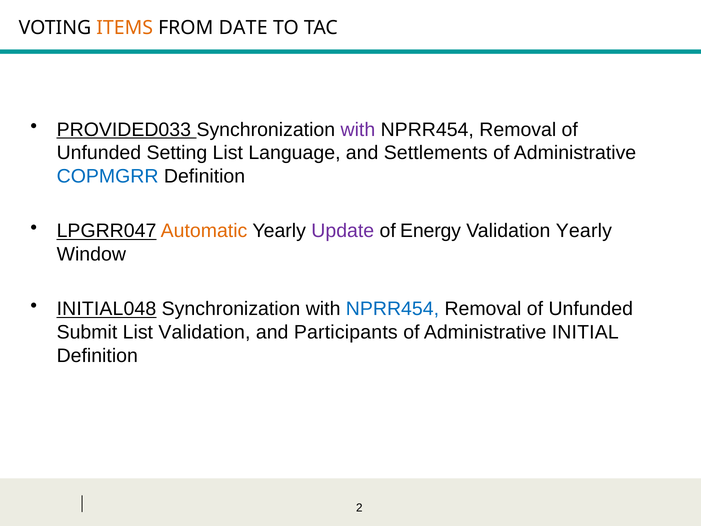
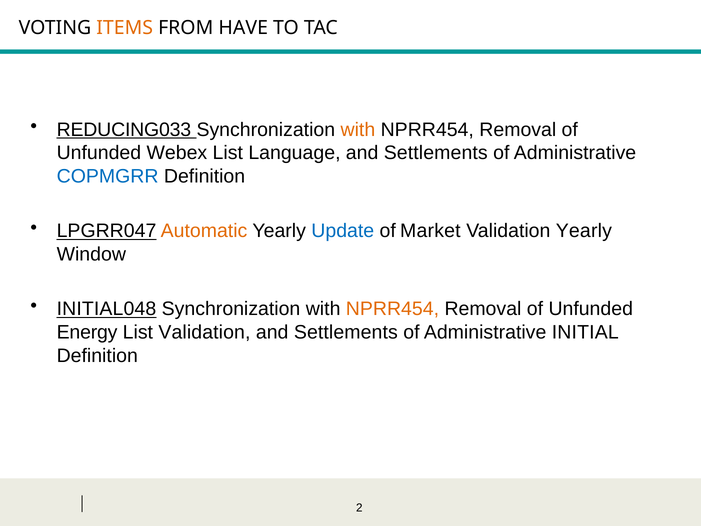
DATE: DATE -> HAVE (243, 28)
PROVIDED033: PROVIDED033 -> REDUCING033 (124, 130)
with colour: purple -> orange (358, 130)
Setting: Setting -> Webex (177, 153)
Update colour: purple -> blue (343, 231)
Energy: Energy -> Market (430, 231)
NPRR454 colour: blue -> orange (392, 309)
Submit: Submit -> Energy (87, 332)
Participants: Participants -> Settlements (346, 332)
